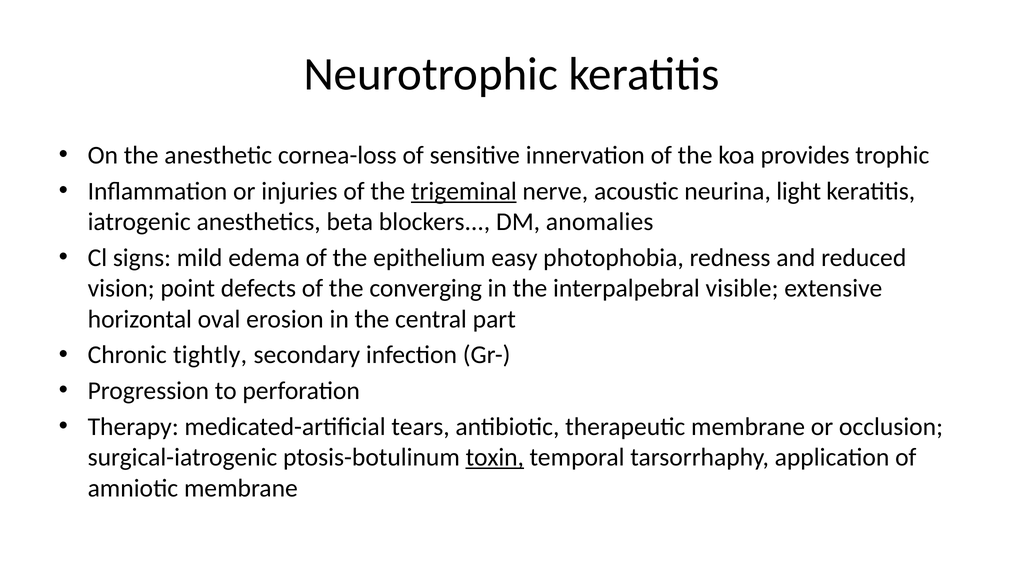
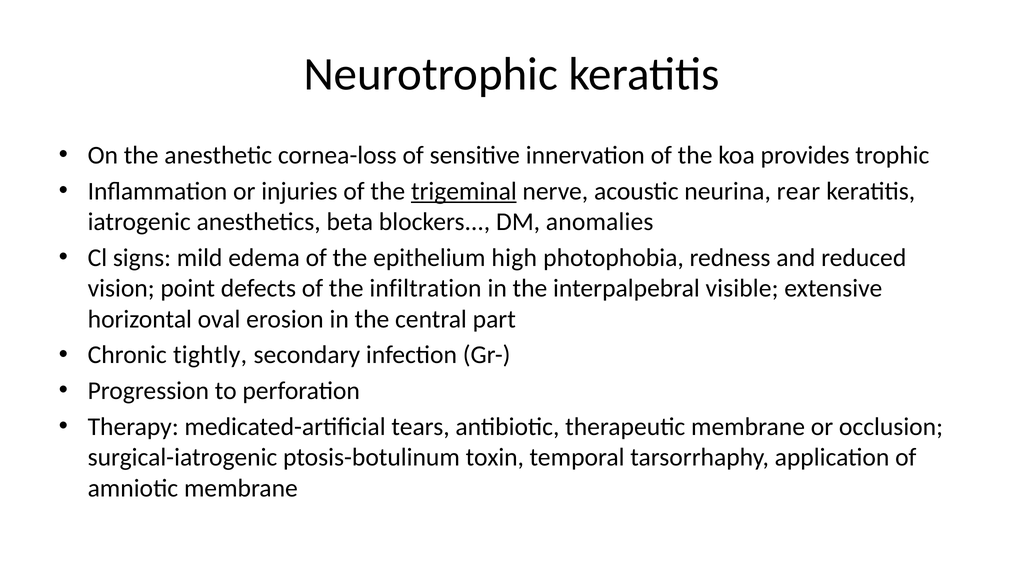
light: light -> rear (798, 191)
easy: easy -> high (514, 258)
converging: converging -> infiltration (425, 288)
toxin underline: present -> none (495, 457)
